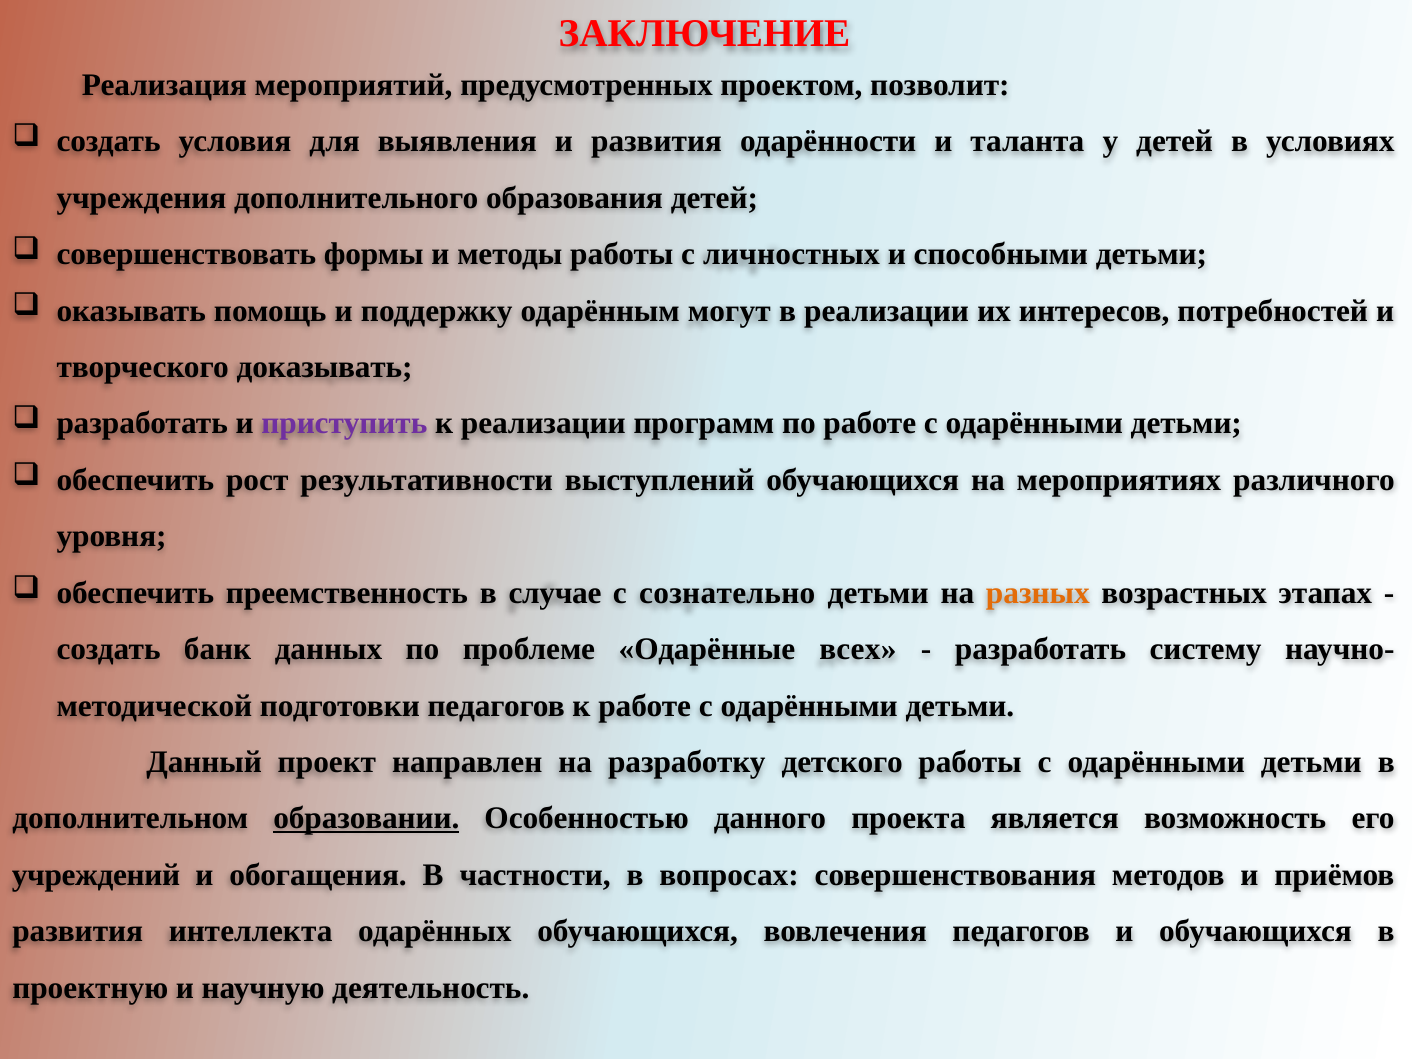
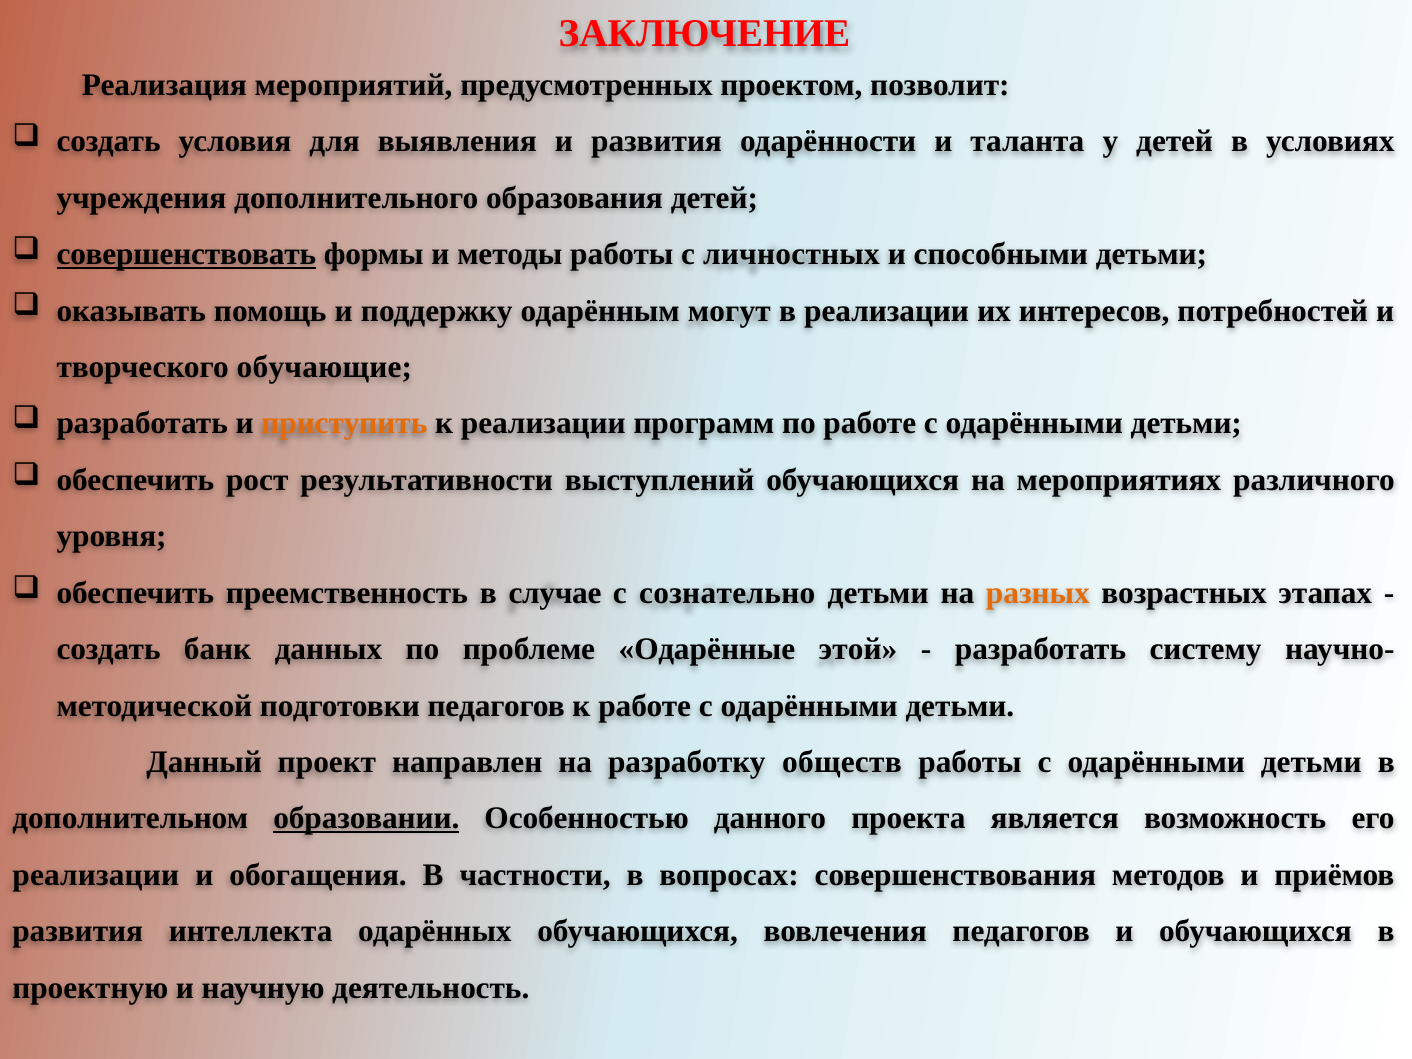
совершенствовать underline: none -> present (186, 254)
доказывать: доказывать -> обучающие (324, 367)
приступить colour: purple -> orange (344, 424)
всех: всех -> этой (858, 649)
детского: детского -> обществ (842, 762)
учреждений: учреждений -> реализации (96, 875)
